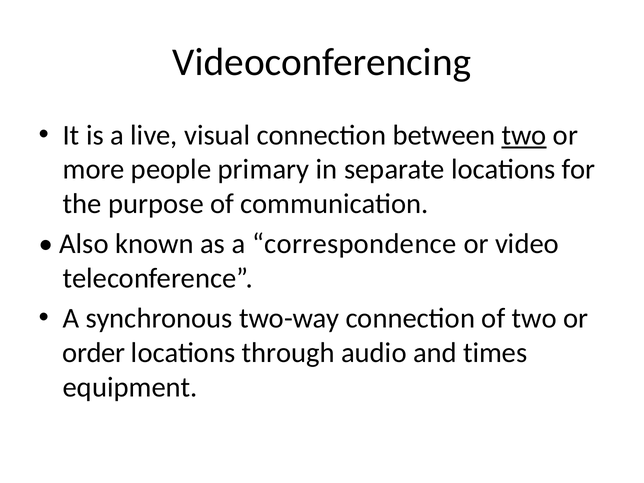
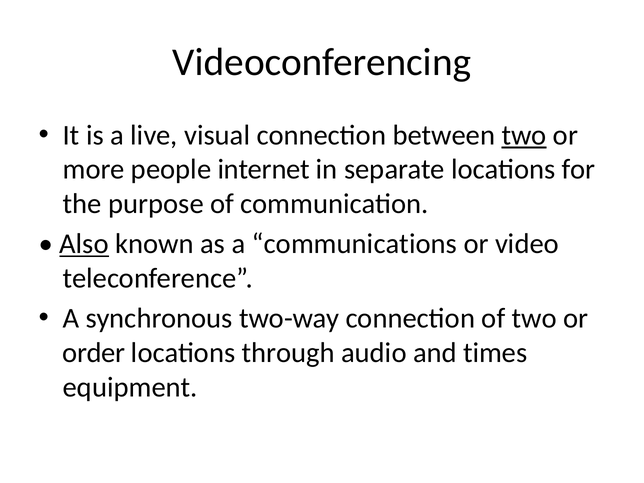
primary: primary -> internet (264, 170)
Also underline: none -> present (84, 244)
correspondence: correspondence -> communications (354, 244)
